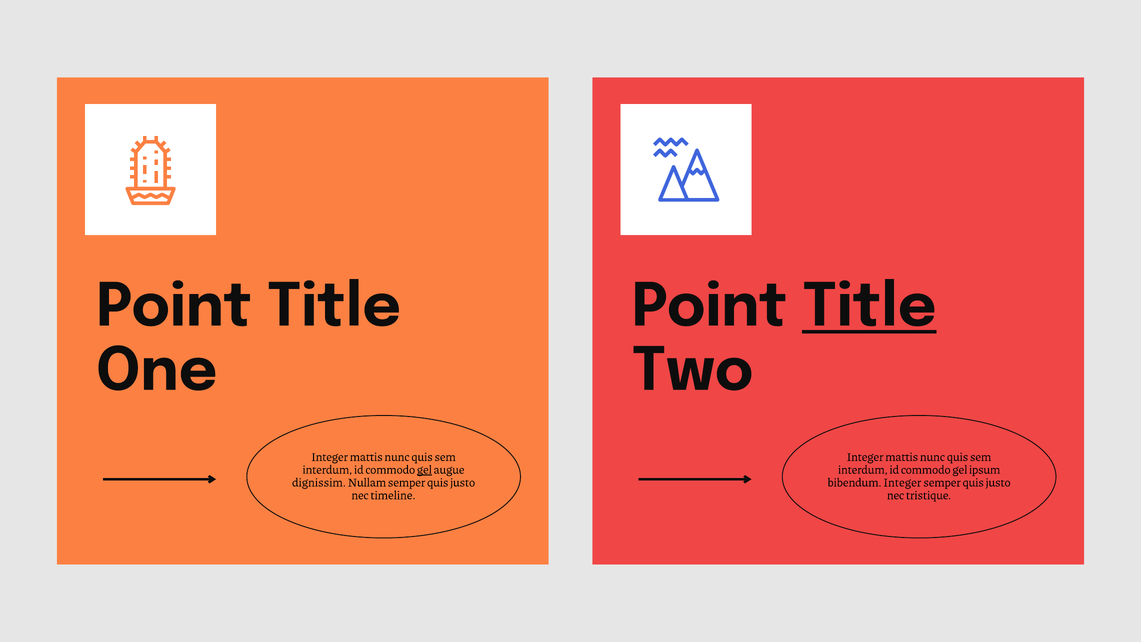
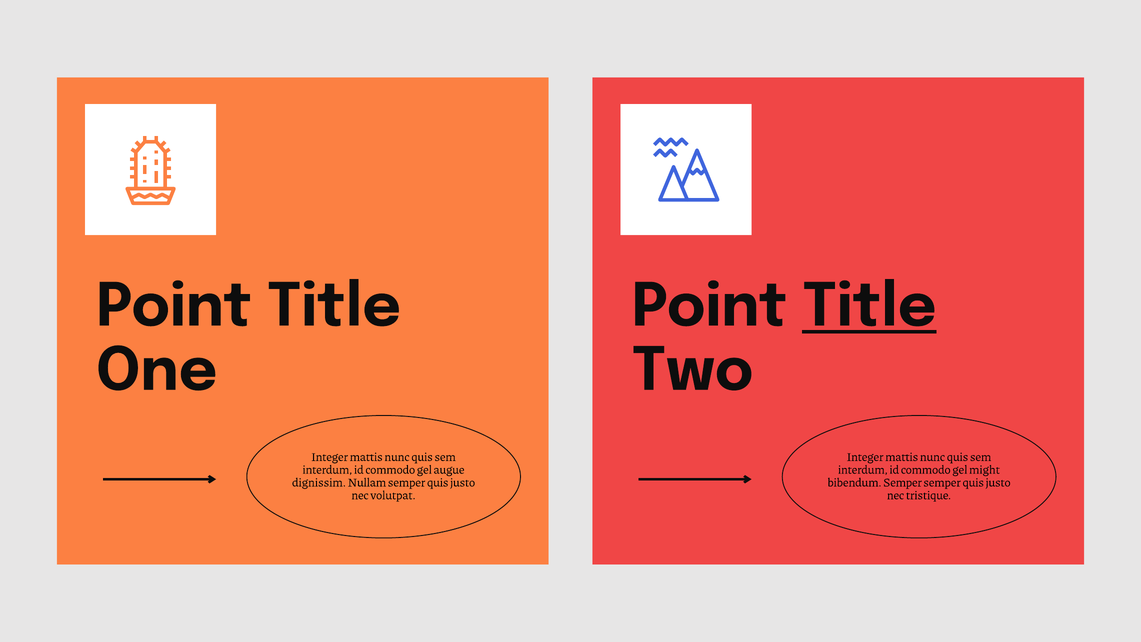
gel underline: present -> none (424, 470)
ipsum: ipsum -> might (984, 470)
bibendum Integer: Integer -> Semper (902, 482)
timeline: timeline -> volutpat (393, 495)
